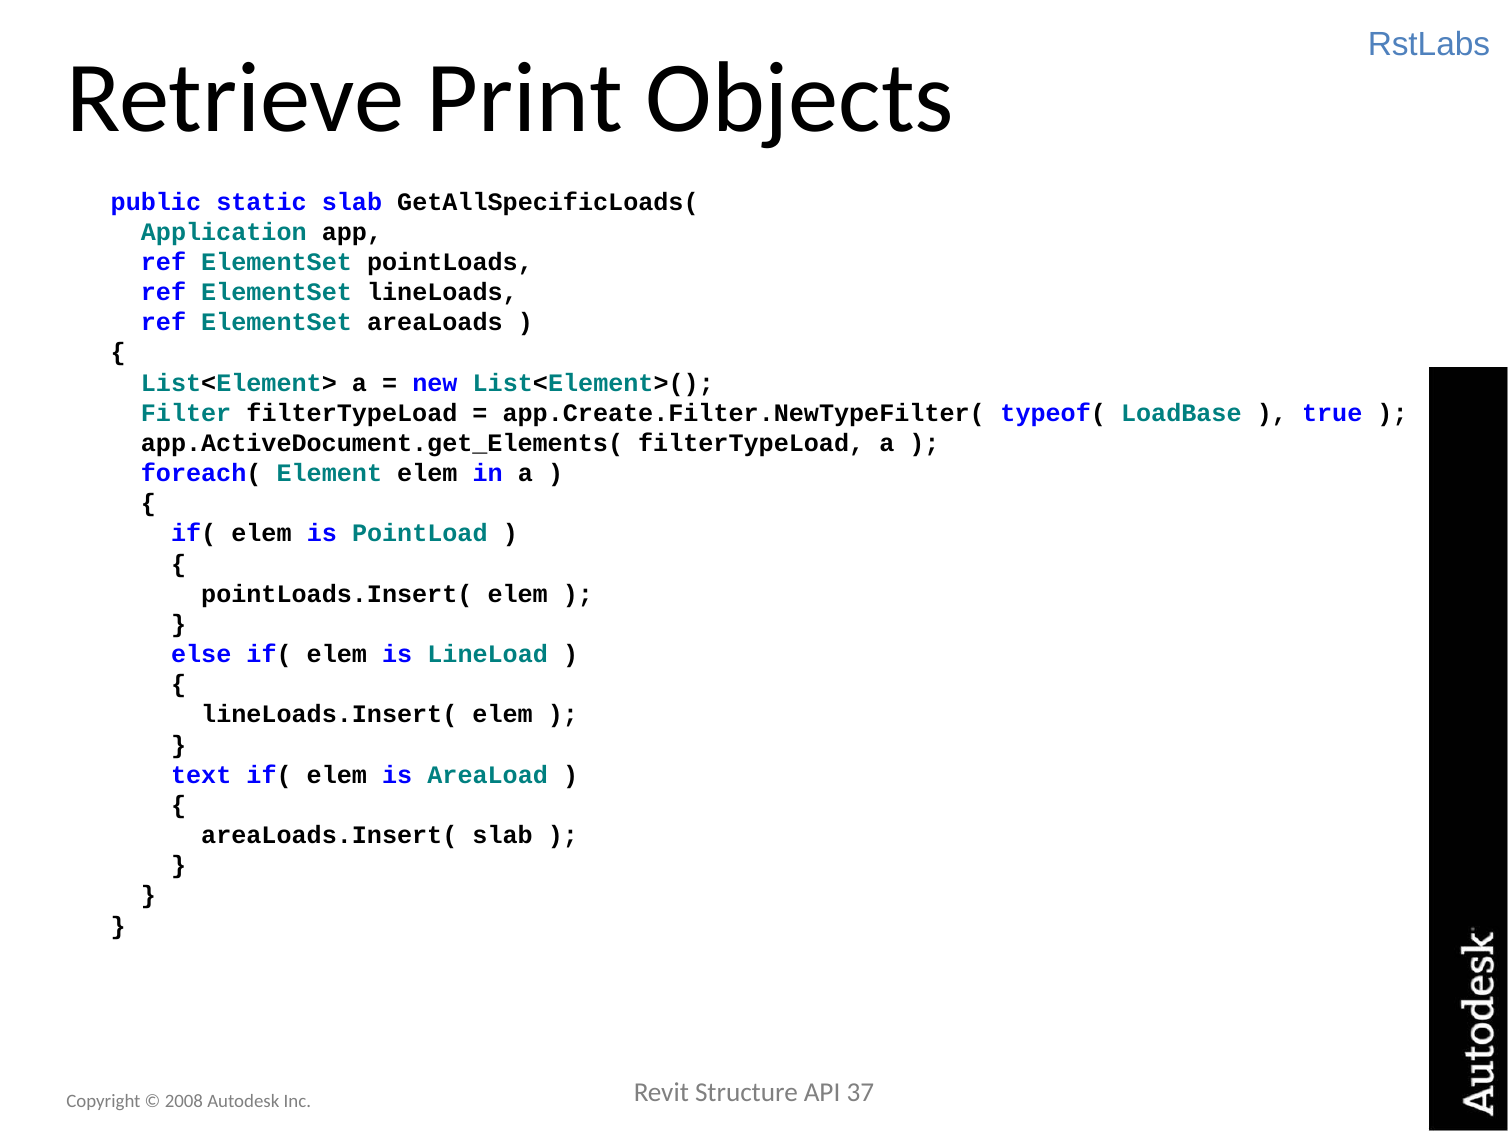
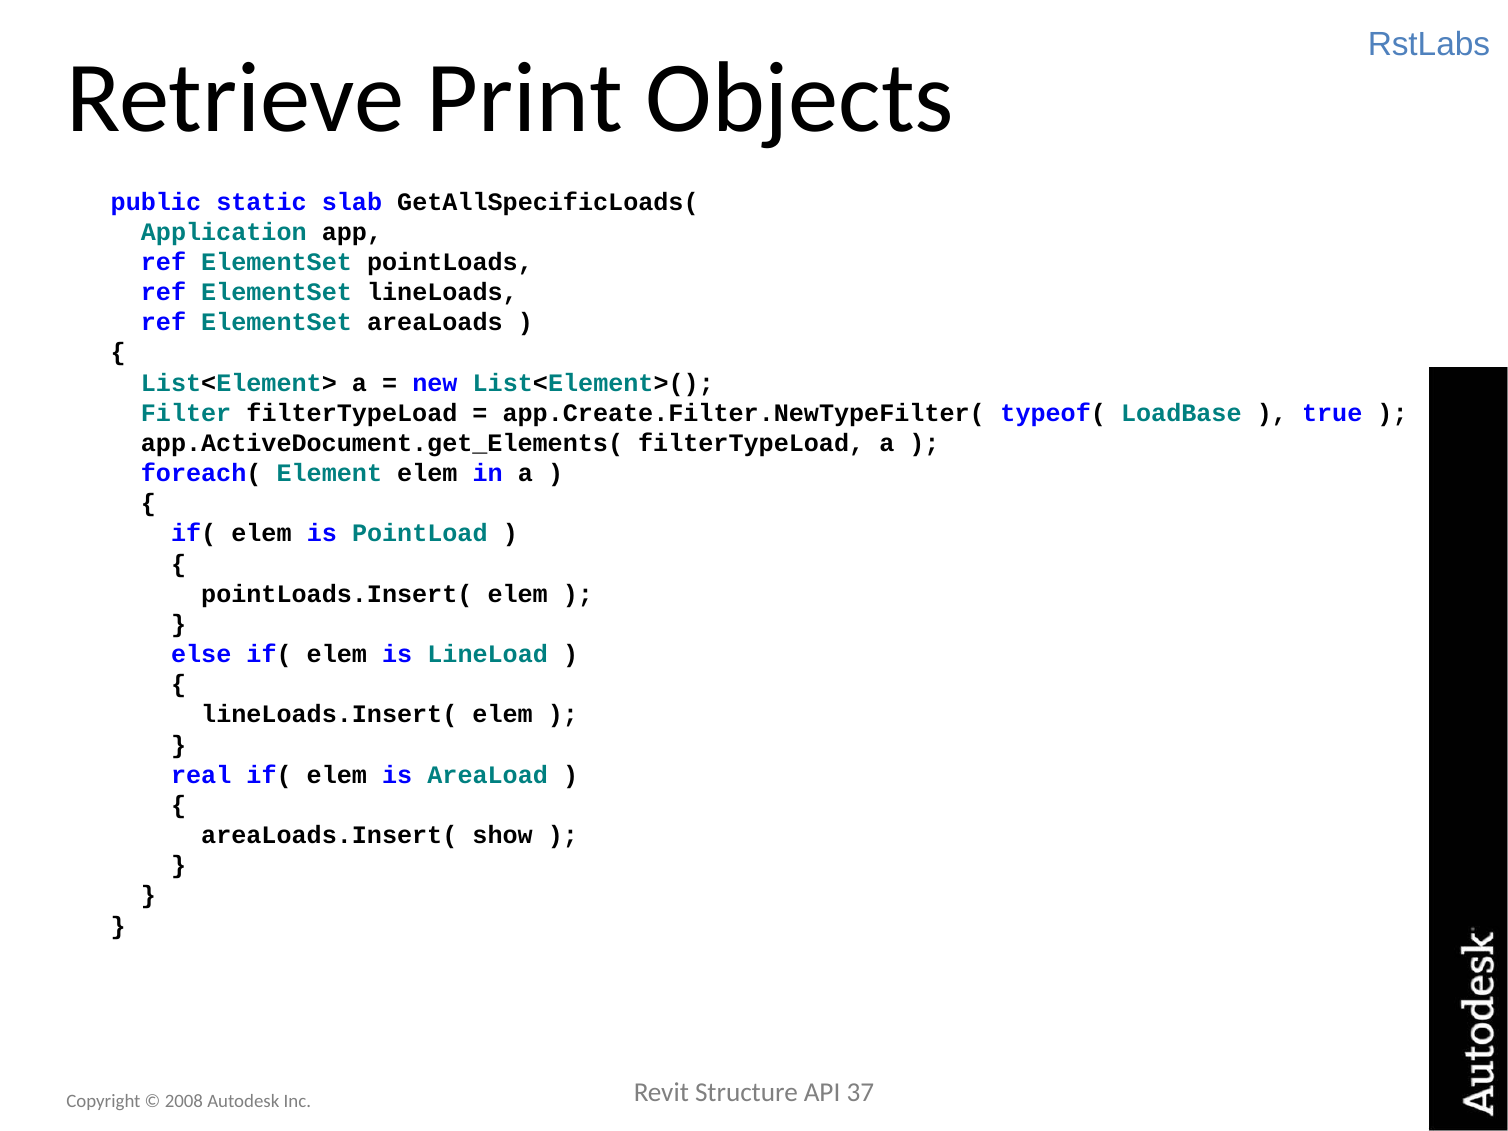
text: text -> real (201, 775)
areaLoads.Insert( slab: slab -> show (503, 835)
